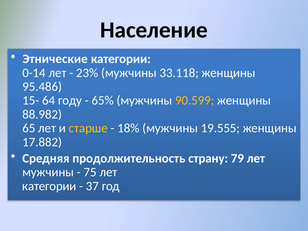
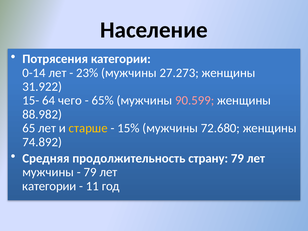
Этнические: Этнические -> Потрясения (55, 59)
33.118: 33.118 -> 27.273 (179, 73)
95.486: 95.486 -> 31.922 (42, 87)
году: году -> чего (70, 100)
90.599 colour: yellow -> pink (195, 100)
18%: 18% -> 15% (128, 128)
19.555: 19.555 -> 72.680 (220, 128)
17.882: 17.882 -> 74.892 (42, 142)
75: 75 -> 79 (90, 172)
37: 37 -> 11 (92, 186)
